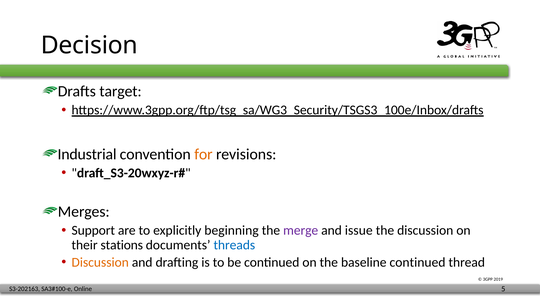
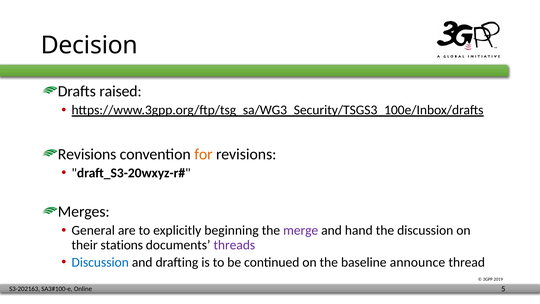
target: target -> raised (121, 91)
Industrial: Industrial -> Revisions (87, 154)
Support: Support -> General (93, 230)
issue: issue -> hand (359, 230)
threads colour: blue -> purple (234, 245)
Discussion colour: orange -> blue (100, 262)
baseline continued: continued -> announce (417, 262)
